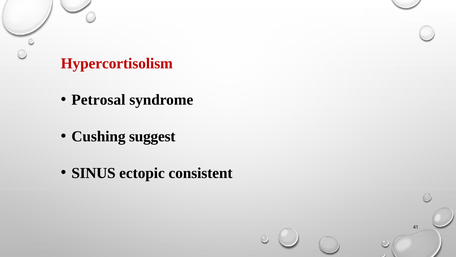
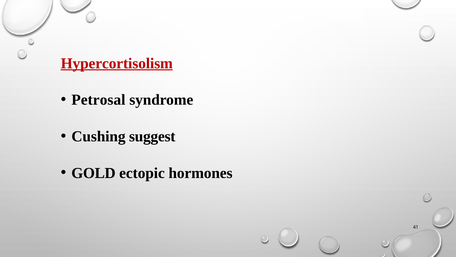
Hypercortisolism underline: none -> present (117, 63)
SINUS: SINUS -> GOLD (94, 173)
consistent: consistent -> hormones (201, 173)
